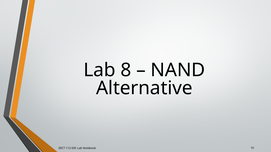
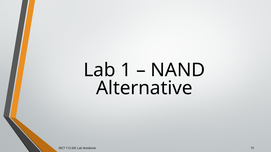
8: 8 -> 1 (126, 70)
